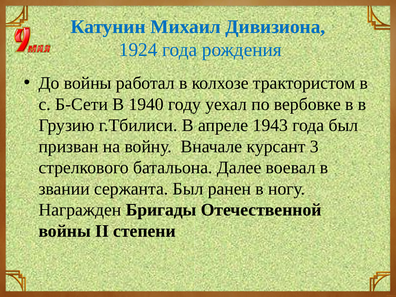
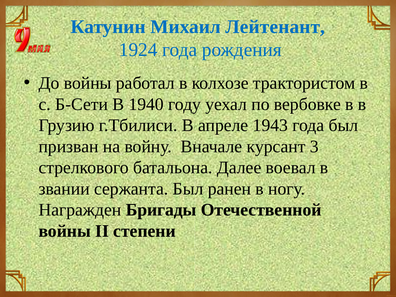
Дивизиона: Дивизиона -> Лейтенант (275, 27)
